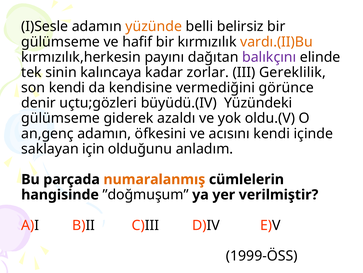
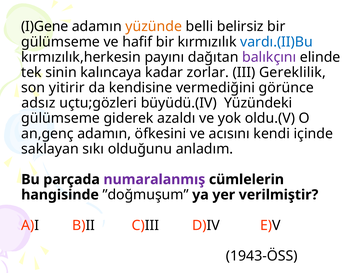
I)Sesle: I)Sesle -> I)Gene (45, 26)
vardı.(II)Bu colour: orange -> blue (277, 42)
son kendi: kendi -> yitirir (67, 87)
denir: denir -> adsız (38, 103)
için: için -> sıkı (93, 148)
numaralanmış colour: orange -> purple (154, 179)
1999-ÖSS: 1999-ÖSS -> 1943-ÖSS (262, 255)
